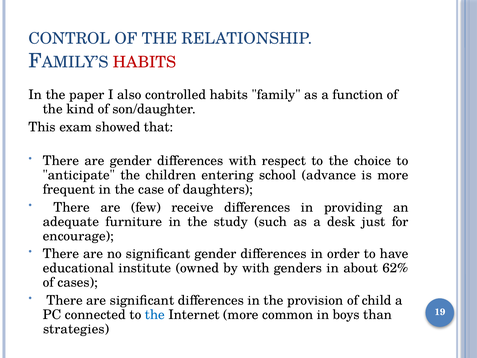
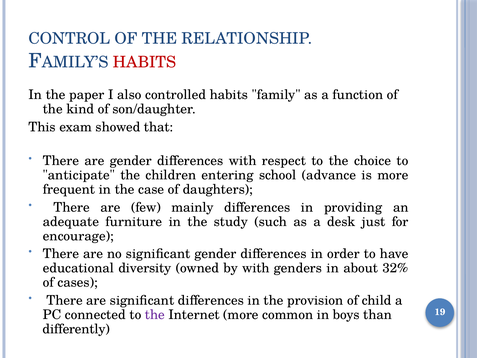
receive: receive -> mainly (193, 207)
institute: institute -> diversity (145, 268)
62%: 62% -> 32% (395, 268)
the colour: blue -> purple (155, 314)
strategies: strategies -> differently (76, 329)
